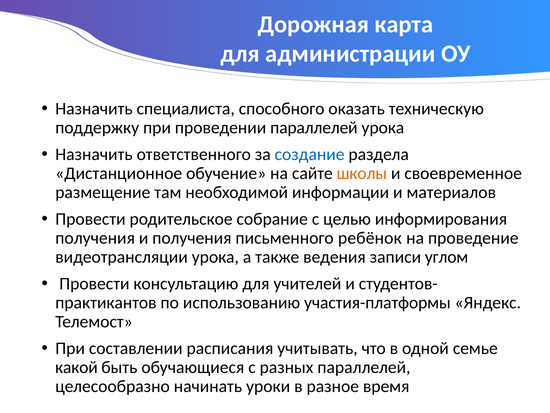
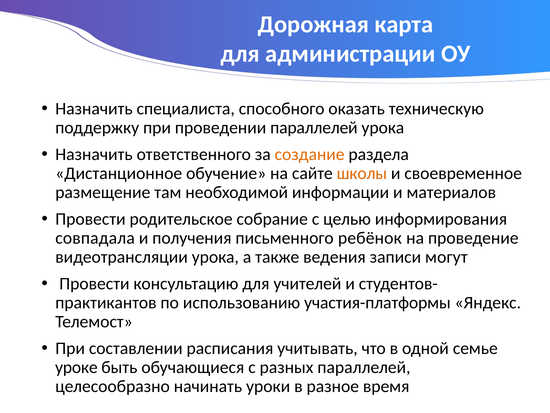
создание colour: blue -> orange (310, 154)
получения: получения -> совпадала (95, 238)
углом: углом -> могут (446, 257)
какой: какой -> уроке (76, 367)
